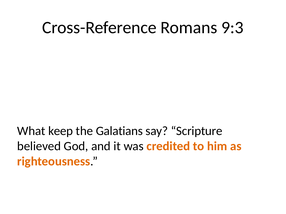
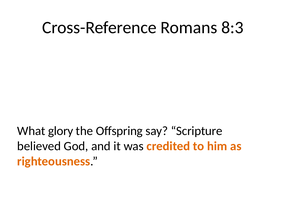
9:3: 9:3 -> 8:3 (232, 28)
keep: keep -> glory (61, 131)
Galatians: Galatians -> Offspring (119, 131)
